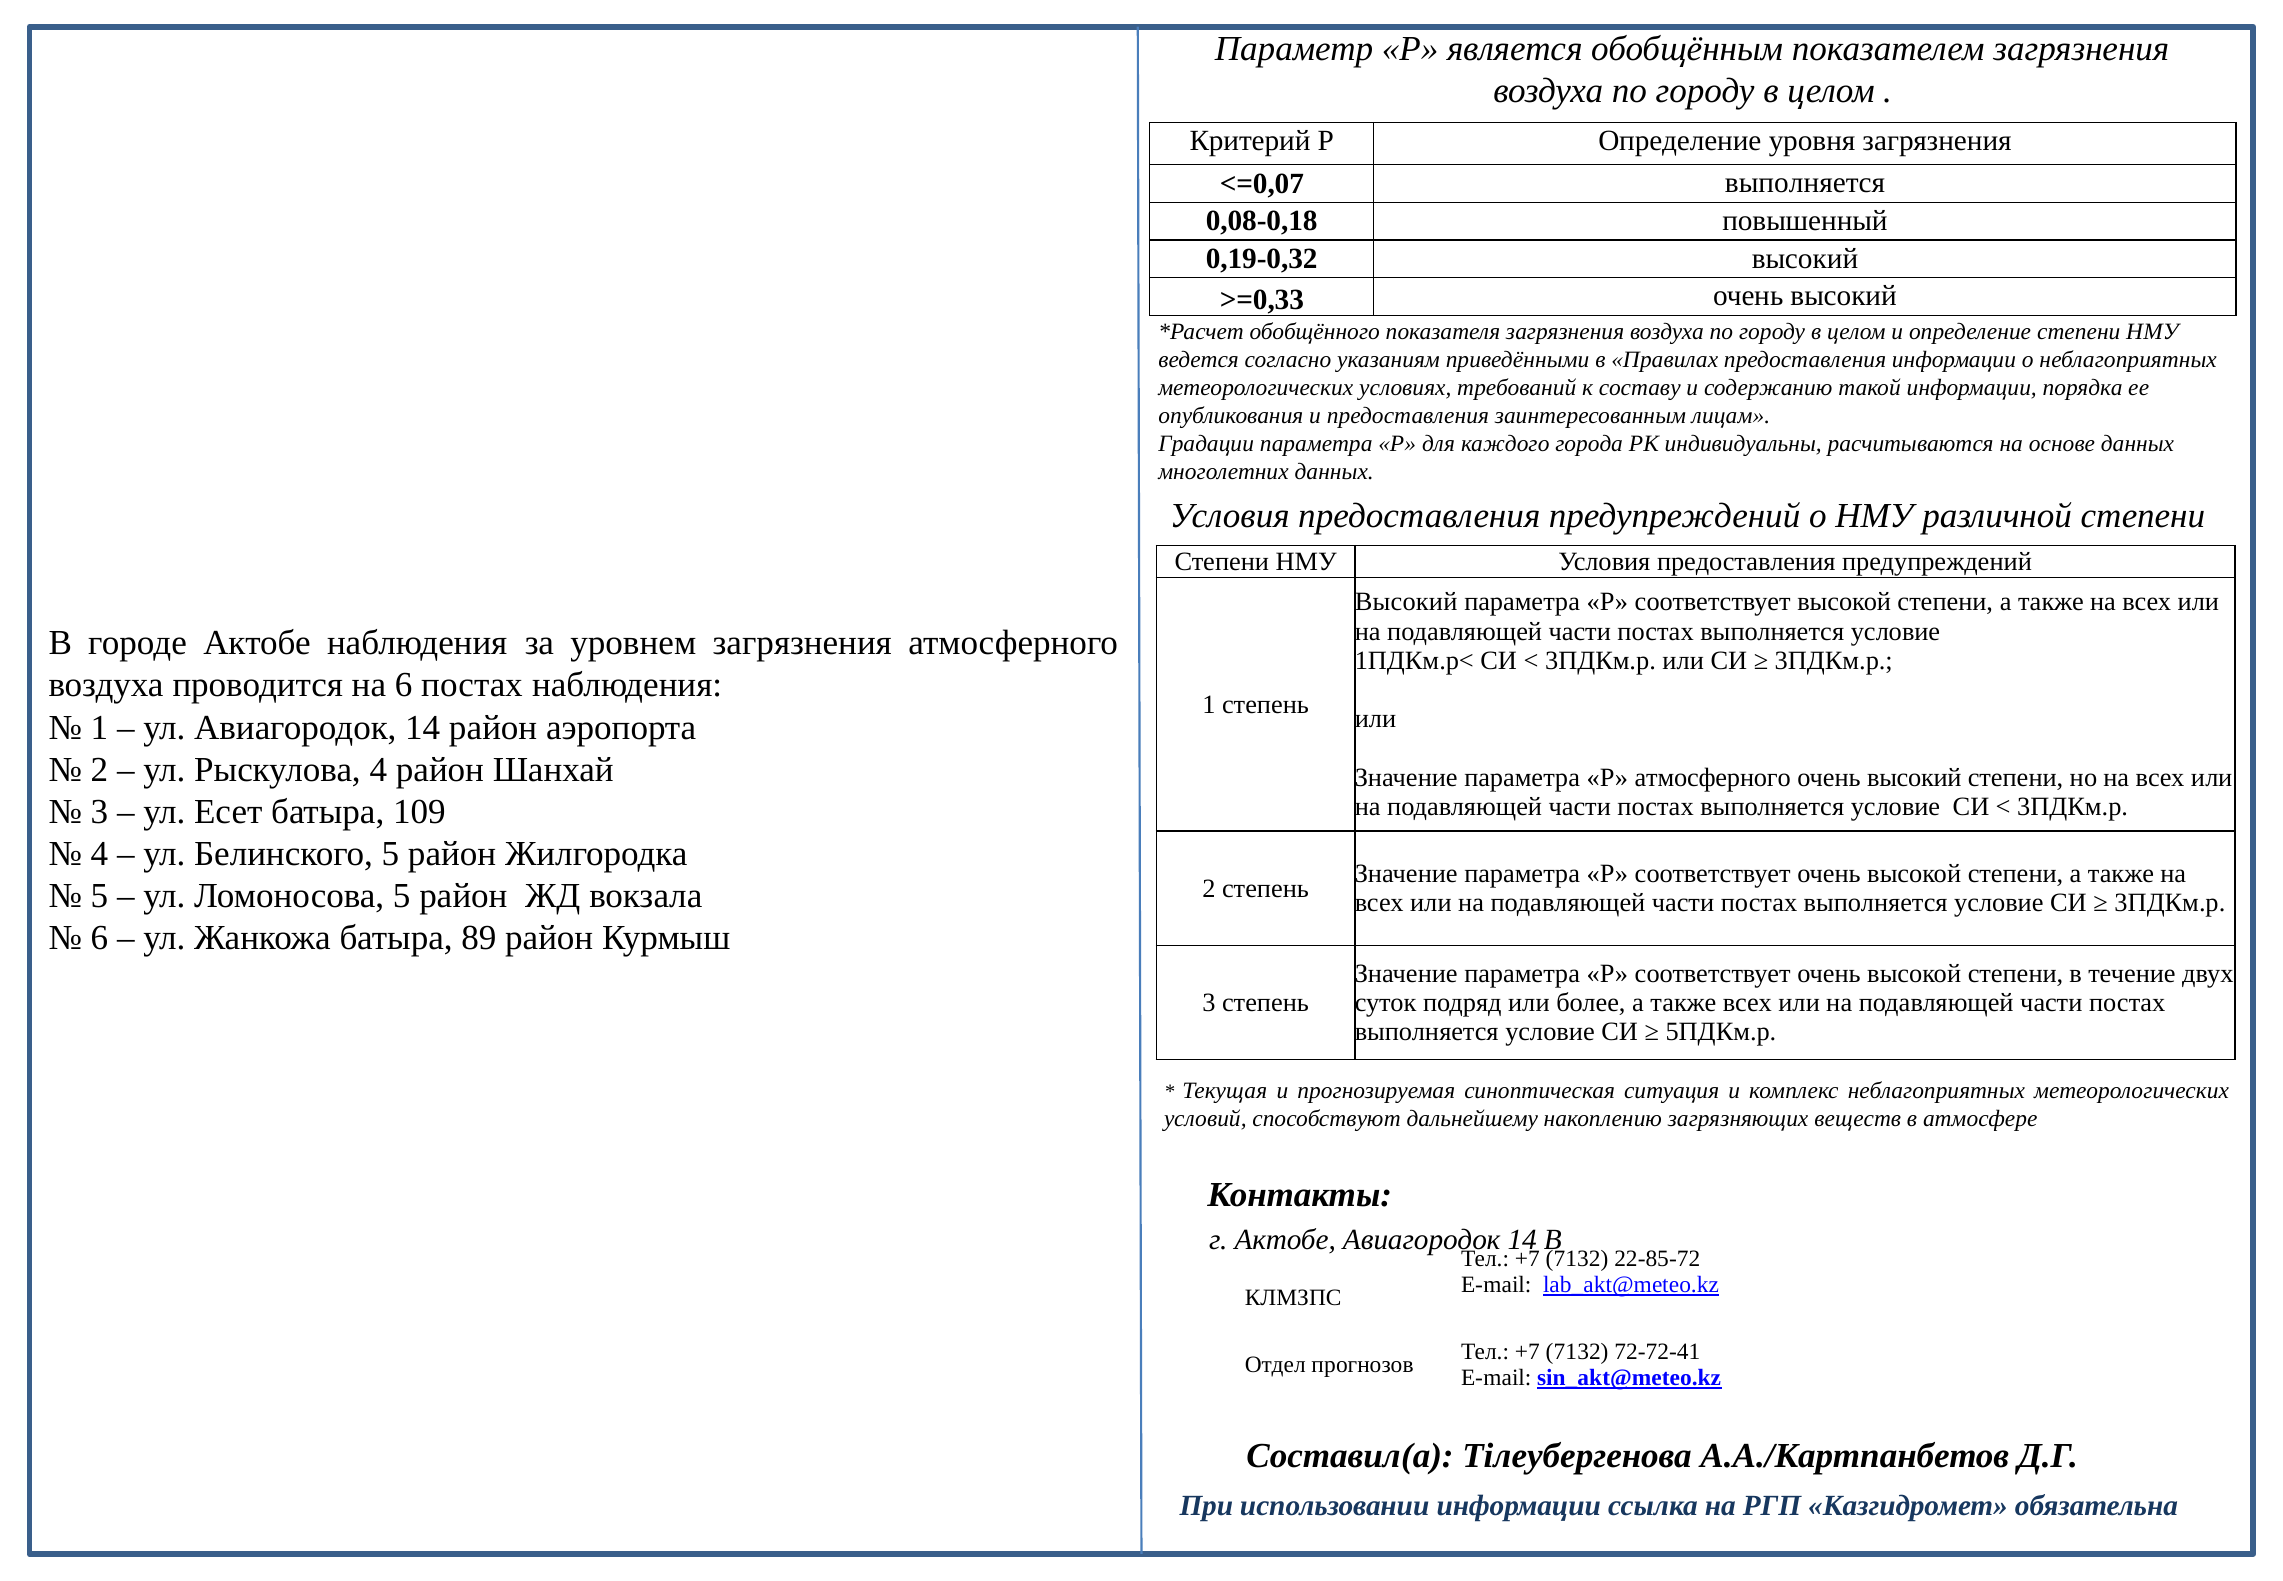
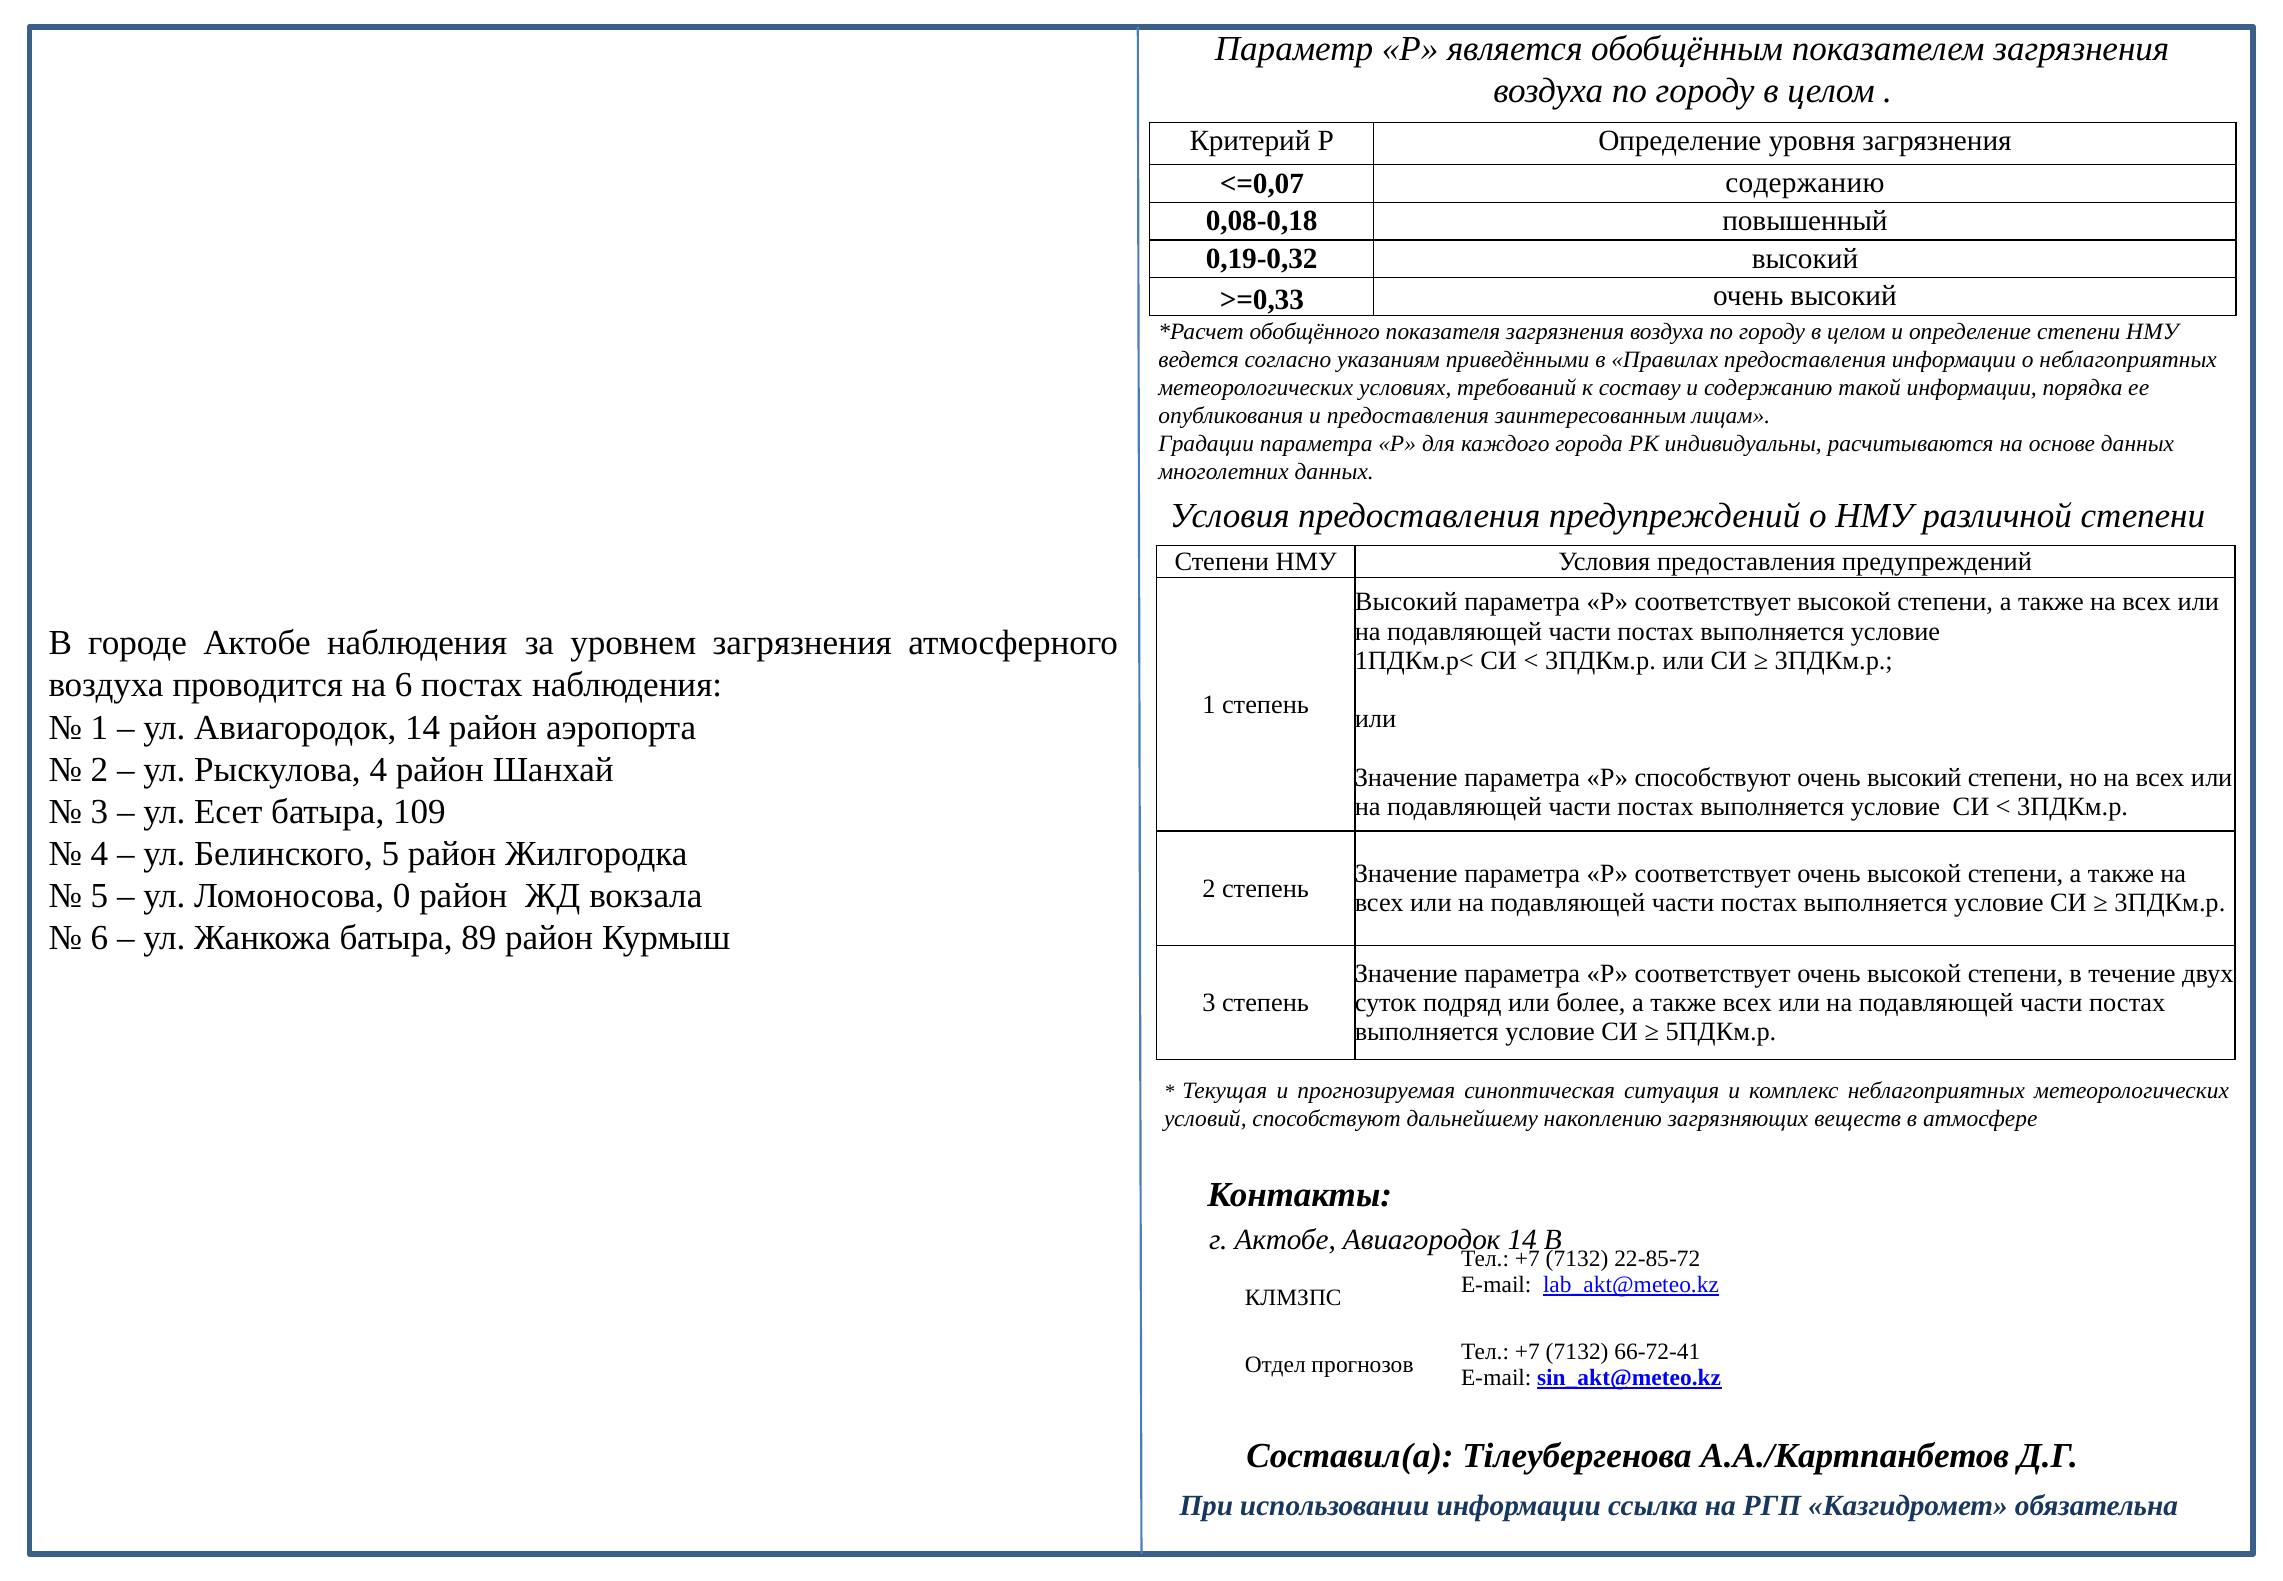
<=0,07 выполняется: выполняется -> содержанию (1805, 183)
Р атмосферного: атмосферного -> способствуют (1713, 777)
Ломоносова 5: 5 -> 0 (402, 896)
72-72-41: 72-72-41 -> 66-72-41 (1657, 1351)
